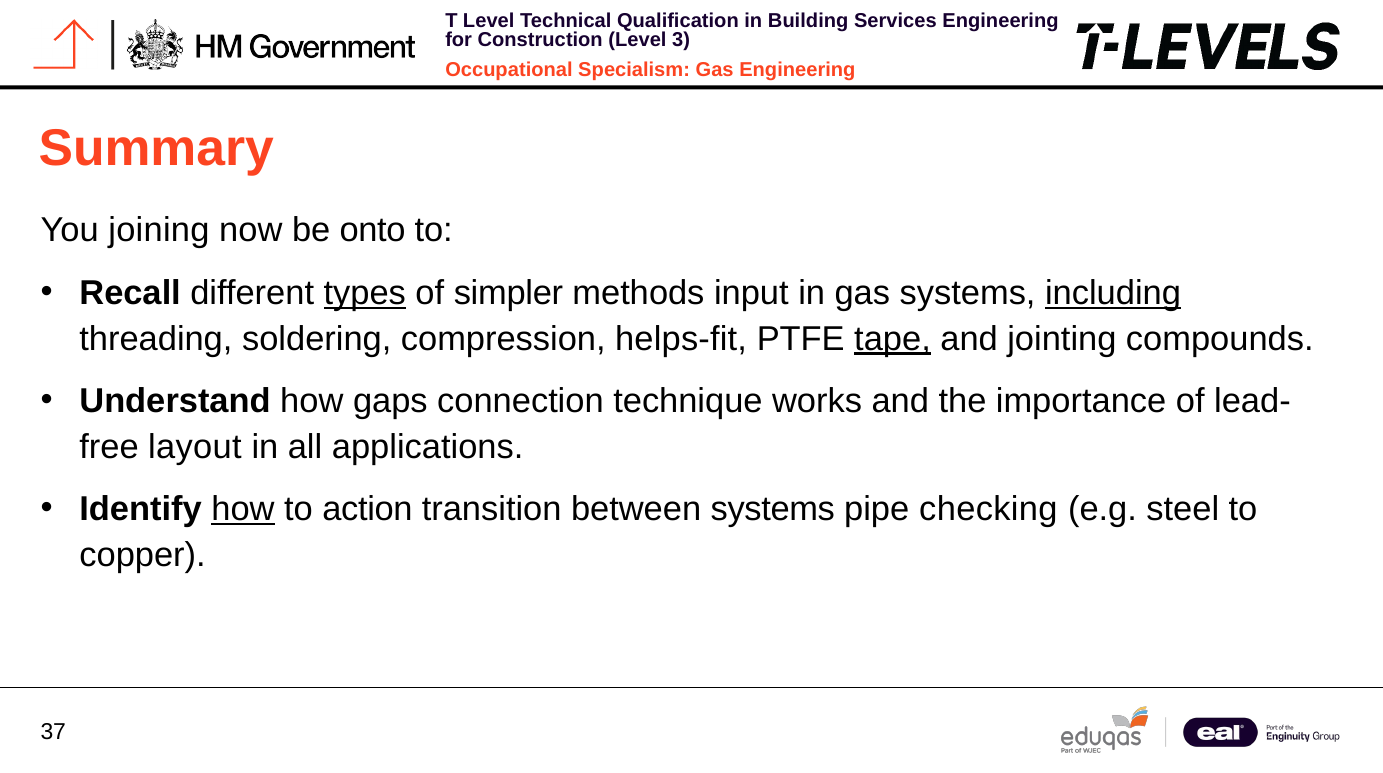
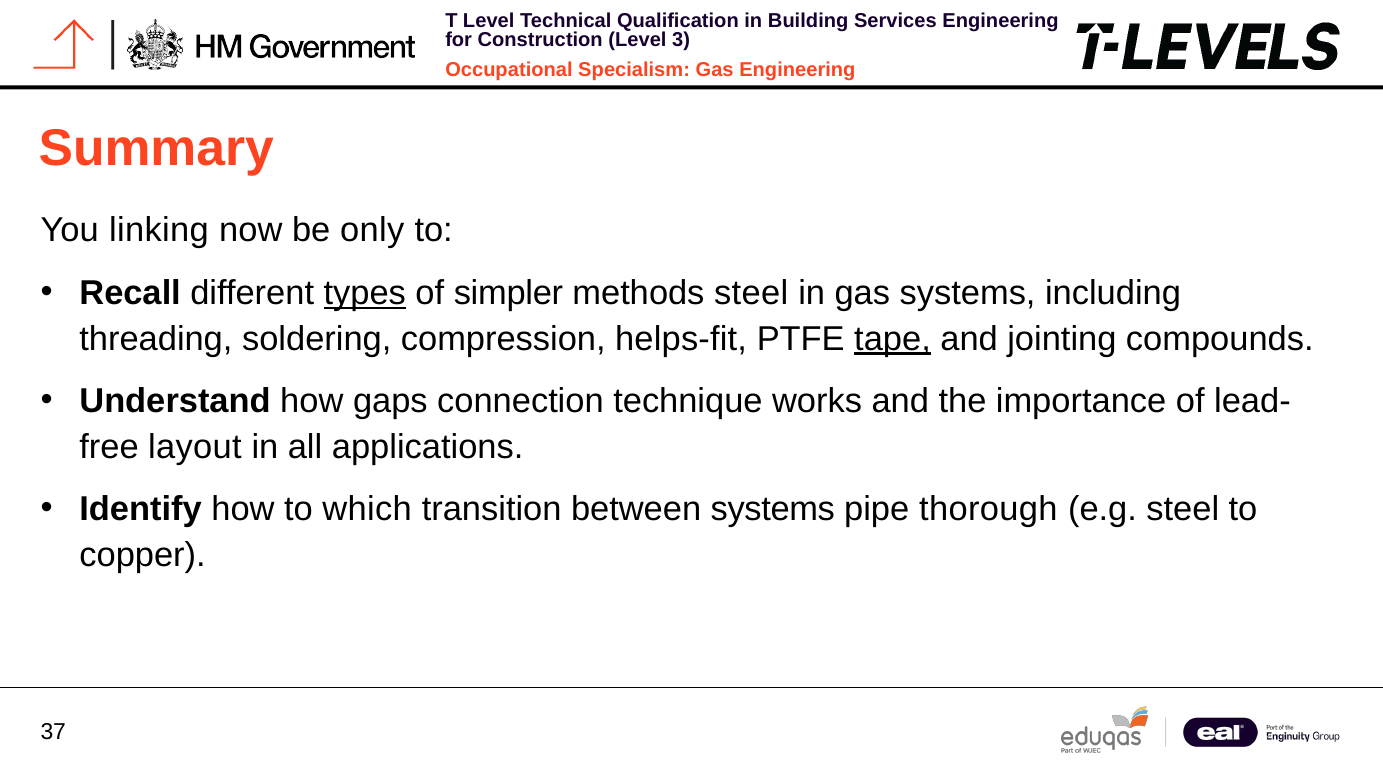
joining: joining -> linking (159, 231)
onto: onto -> only (372, 231)
methods input: input -> steel (751, 293)
including underline: present -> none (1113, 293)
how underline: present -> none (243, 509)
action: action -> which (367, 509)
checking: checking -> thorough (988, 509)
